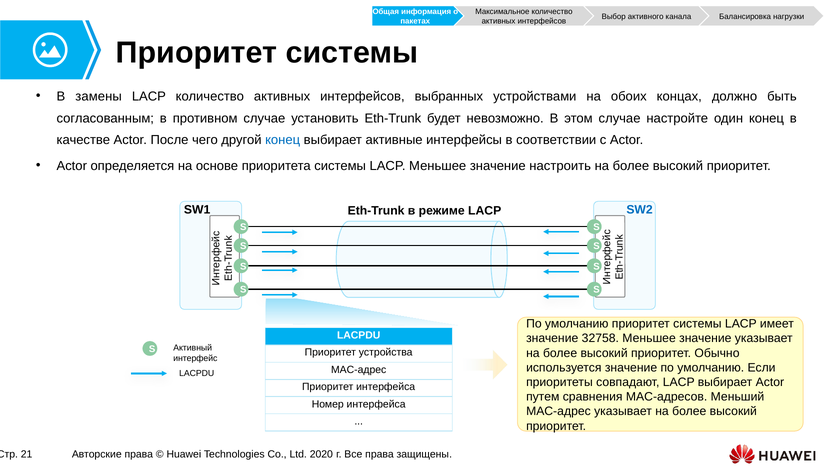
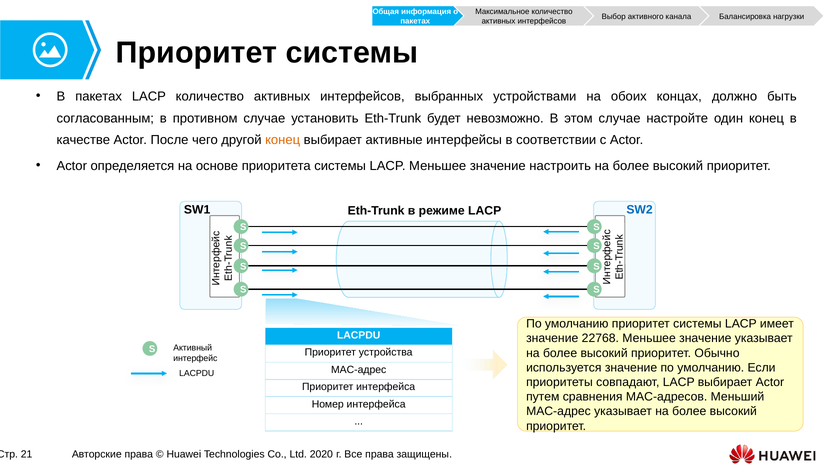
В замены: замены -> пакетах (99, 96)
конец colour: blue -> orange (283, 140)
32758: 32758 -> 22768 (600, 339)
